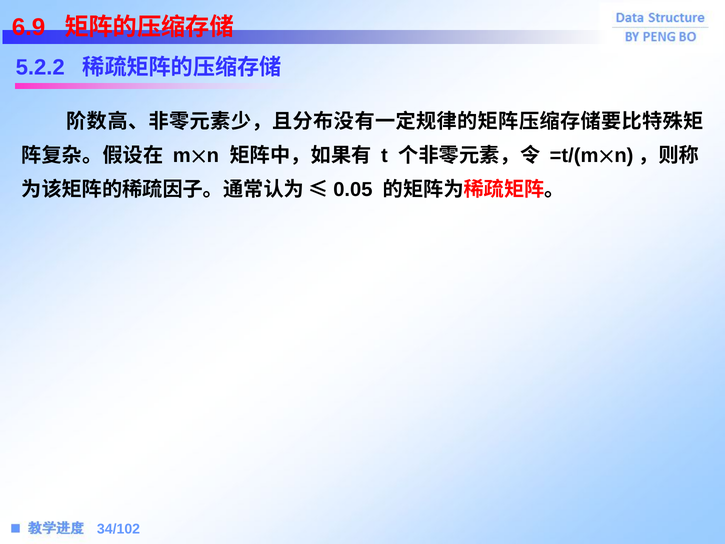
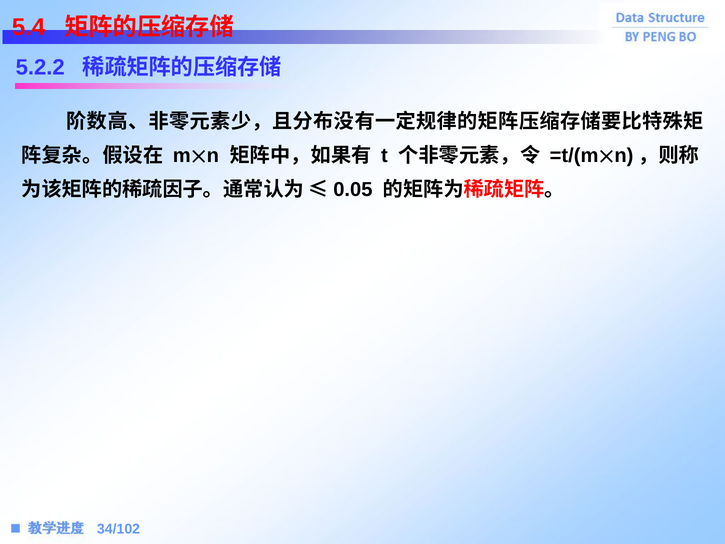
6.9: 6.9 -> 5.4 (29, 27)
